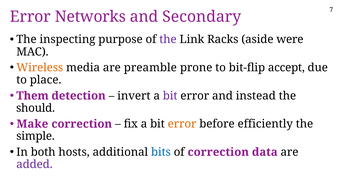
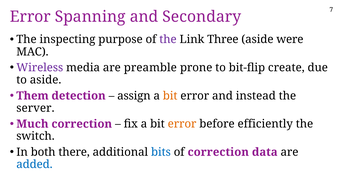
Networks: Networks -> Spanning (90, 17)
Racks: Racks -> Three (223, 39)
Wireless colour: orange -> purple (40, 68)
accept: accept -> create (286, 68)
to place: place -> aside (46, 80)
invert: invert -> assign (134, 96)
bit colour: purple -> orange (170, 96)
should: should -> server (35, 108)
Make: Make -> Much (32, 124)
simple: simple -> switch (35, 136)
hosts: hosts -> there (74, 152)
added colour: purple -> blue (34, 164)
